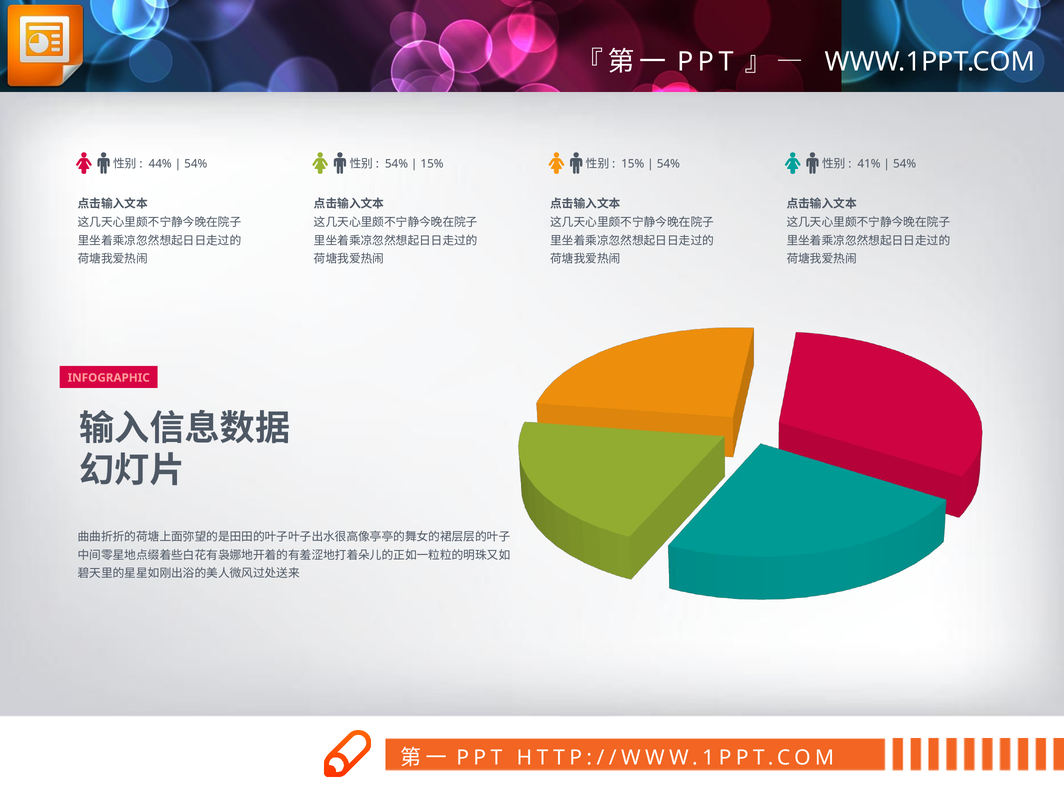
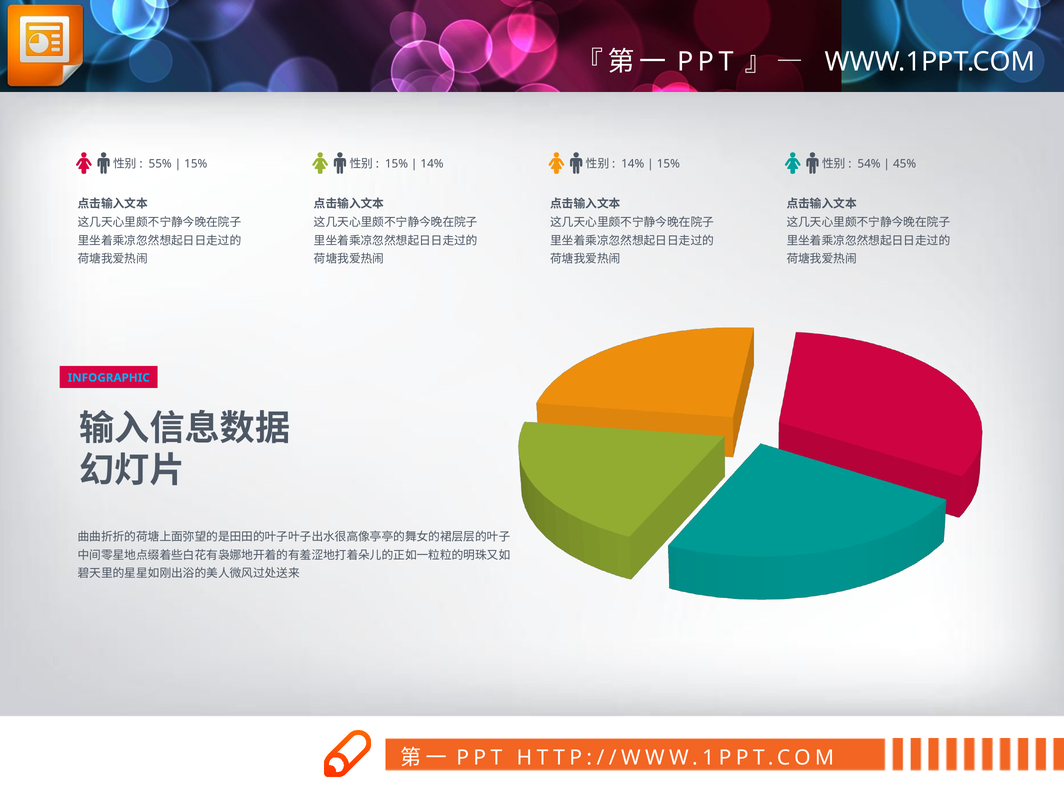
44%: 44% -> 55% (160, 164)
54%: 54% -> 15% (196, 164)
54%: 54% -> 15% (396, 164)
15%: 15% -> 14% (432, 164)
15%: 15% -> 14% (633, 164)
54%: 54% -> 15% (668, 164)
41%: 41% -> 54% (869, 164)
54%: 54% -> 45% (905, 164)
INFOGRAPHIC colour: pink -> light blue (109, 378)
